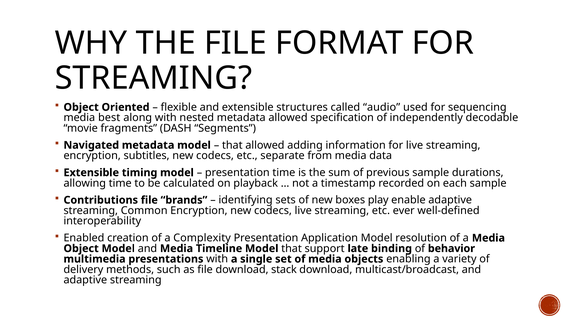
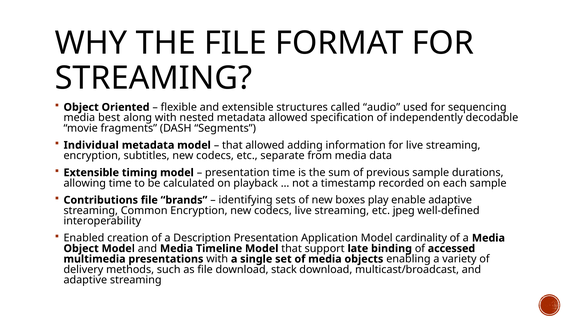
Navigated: Navigated -> Individual (91, 145)
ever: ever -> jpeg (404, 211)
Complexity: Complexity -> Description (202, 238)
resolution: resolution -> cardinality (421, 238)
behavior: behavior -> accessed (451, 249)
